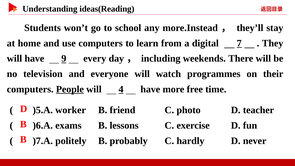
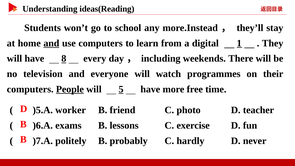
and underline: none -> present (51, 43)
7: 7 -> 1 (239, 43)
9: 9 -> 8 (64, 59)
4: 4 -> 5 (121, 89)
